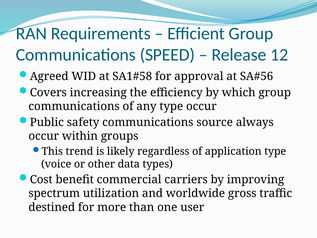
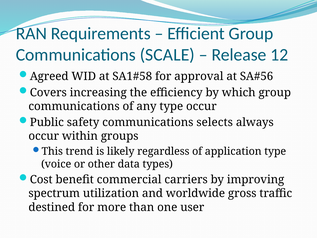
SPEED: SPEED -> SCALE (167, 55)
source: source -> selects (215, 122)
